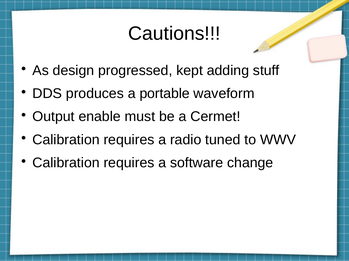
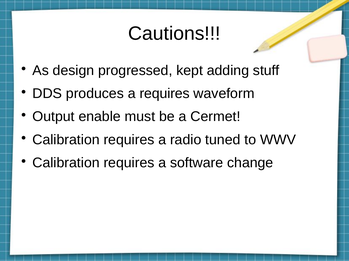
a portable: portable -> requires (165, 94)
